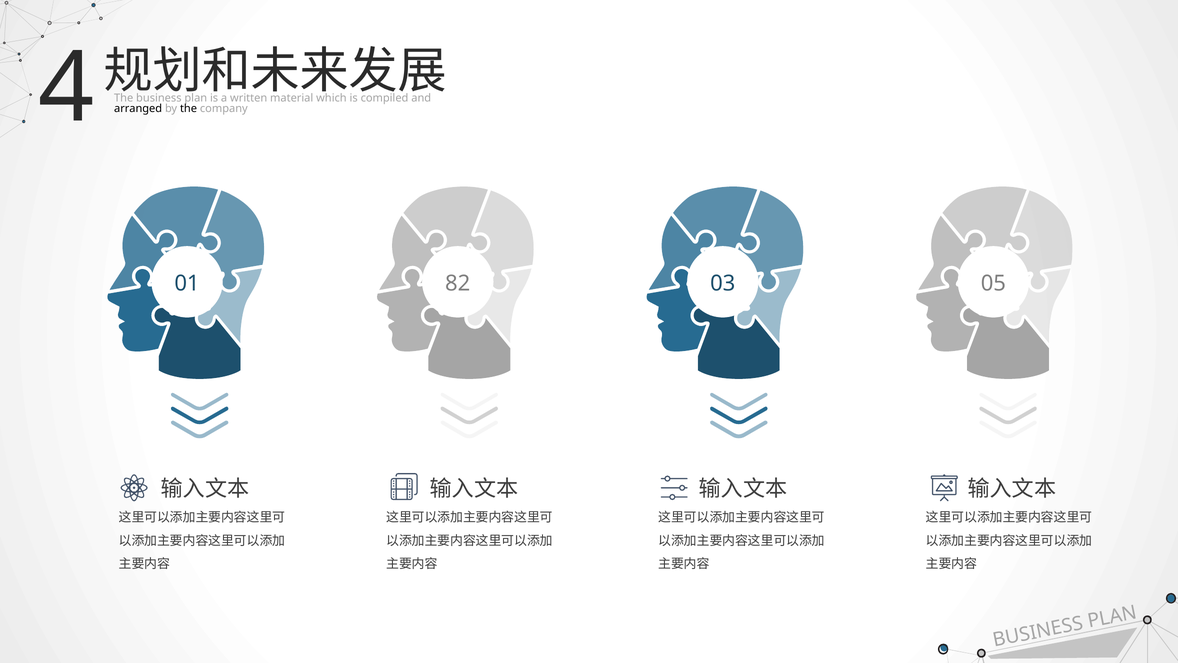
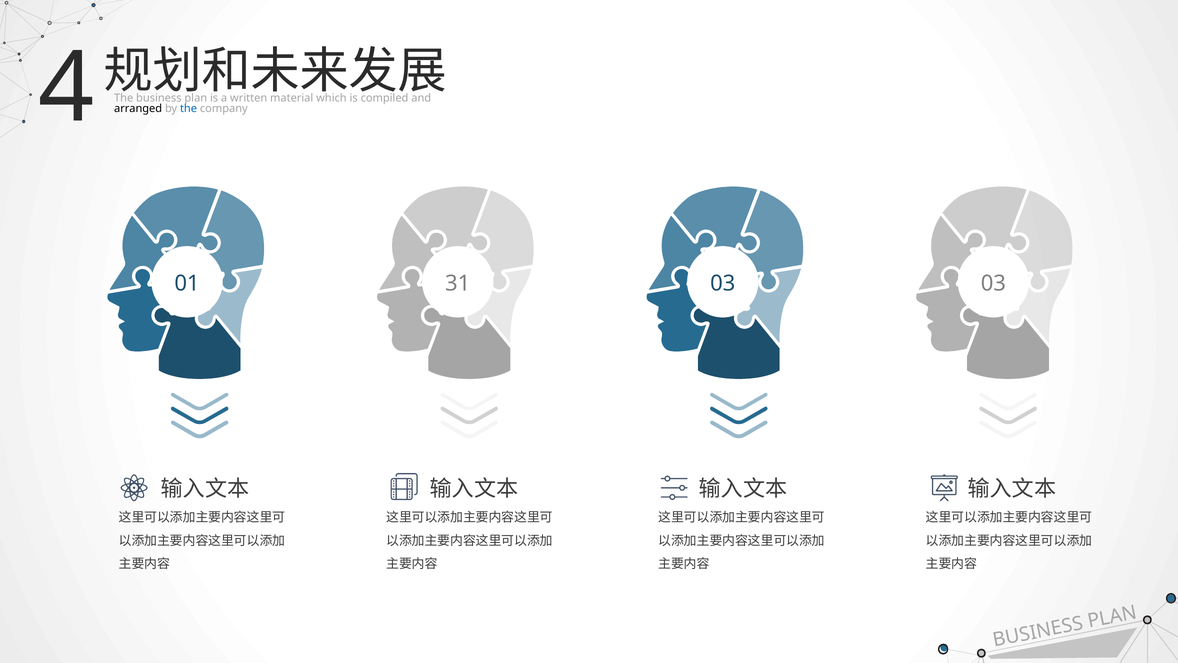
the colour: black -> blue (189, 109)
82: 82 -> 31 (458, 283)
03 05: 05 -> 03 (993, 283)
